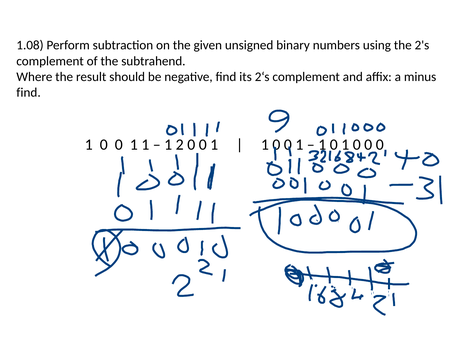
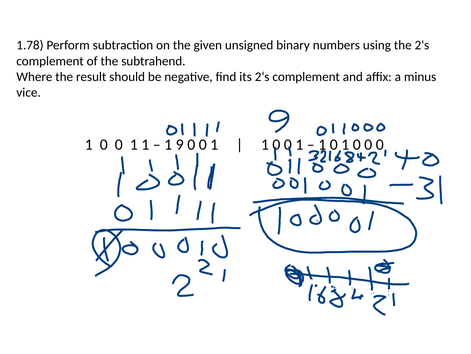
1.08: 1.08 -> 1.78 (30, 45)
find: find -> vice (29, 92)
2: 2 -> 9 (180, 144)
